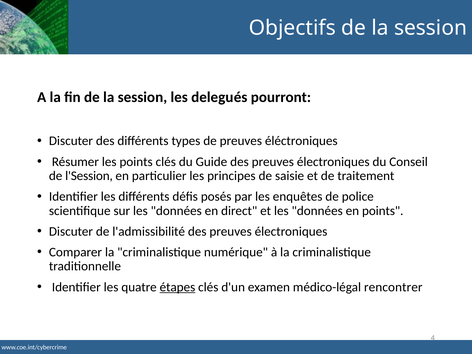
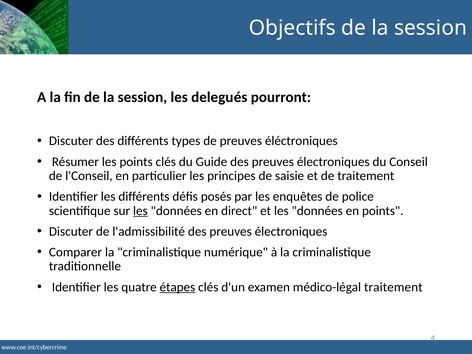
l'Session: l'Session -> l'Conseil (89, 176)
les underline: none -> present (140, 211)
médico-légal rencontrer: rencontrer -> traitement (393, 287)
